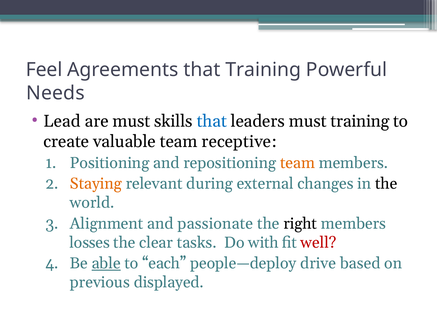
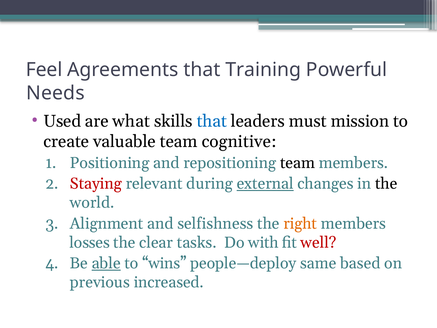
Lead: Lead -> Used (62, 121)
are must: must -> what (131, 121)
must training: training -> mission (360, 121)
receptive: receptive -> cognitive (239, 141)
team colour: orange -> black (297, 163)
Staying colour: orange -> red (96, 184)
external underline: none -> present (265, 184)
passionate: passionate -> selfishness (215, 223)
right colour: black -> orange (300, 223)
each: each -> wins (164, 263)
drive: drive -> same (318, 263)
displayed: displayed -> increased (169, 282)
